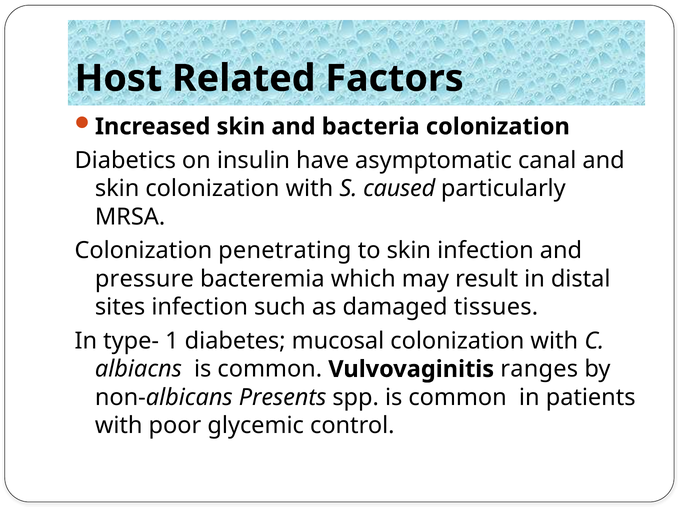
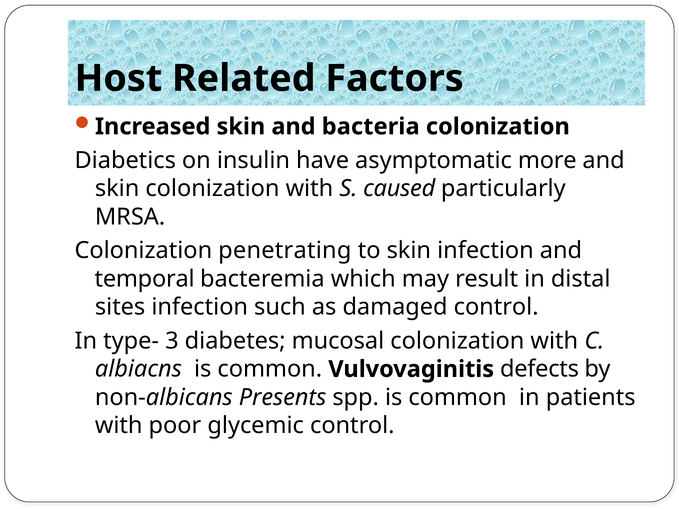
canal: canal -> more (547, 160)
pressure: pressure -> temporal (145, 279)
damaged tissues: tissues -> control (496, 307)
1: 1 -> 3 (172, 341)
ranges: ranges -> defects (539, 369)
